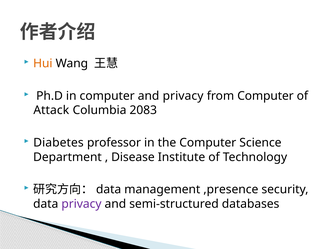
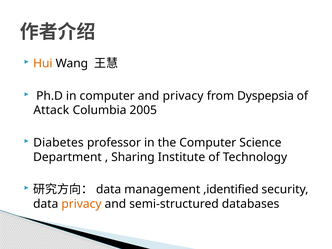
from Computer: Computer -> Dyspepsia (266, 96)
2083: 2083 -> 2005 (143, 110)
Disease: Disease -> Sharing (133, 157)
,presence: ,presence -> ,identified (231, 190)
privacy colour: purple -> orange (81, 204)
